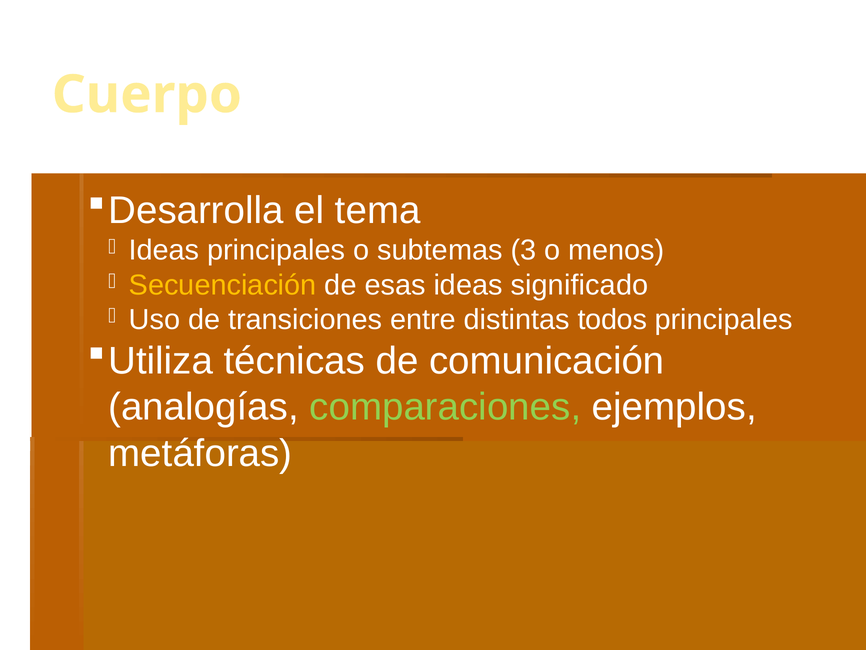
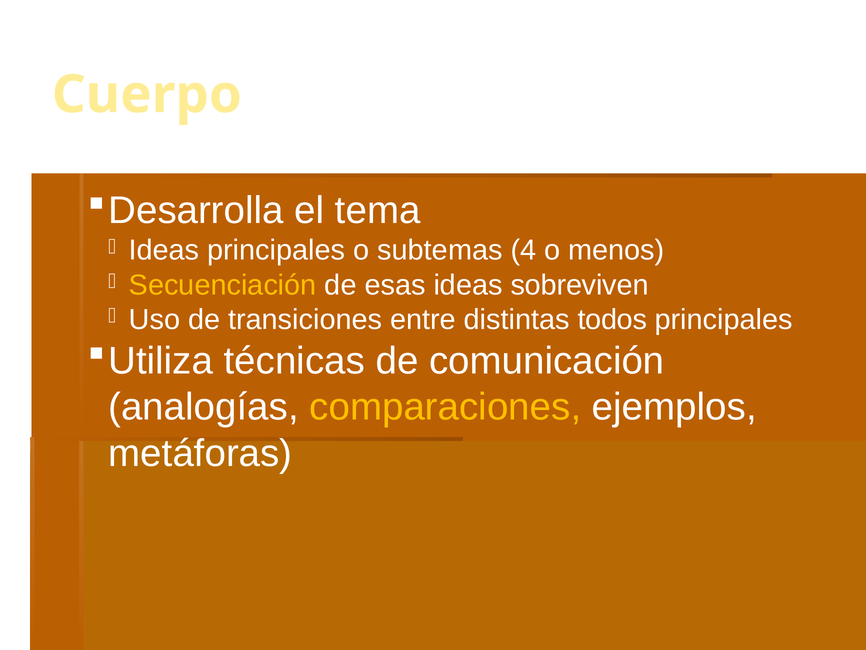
3: 3 -> 4 (523, 250)
significado: significado -> sobreviven (580, 285)
comparaciones colour: light green -> yellow (445, 407)
